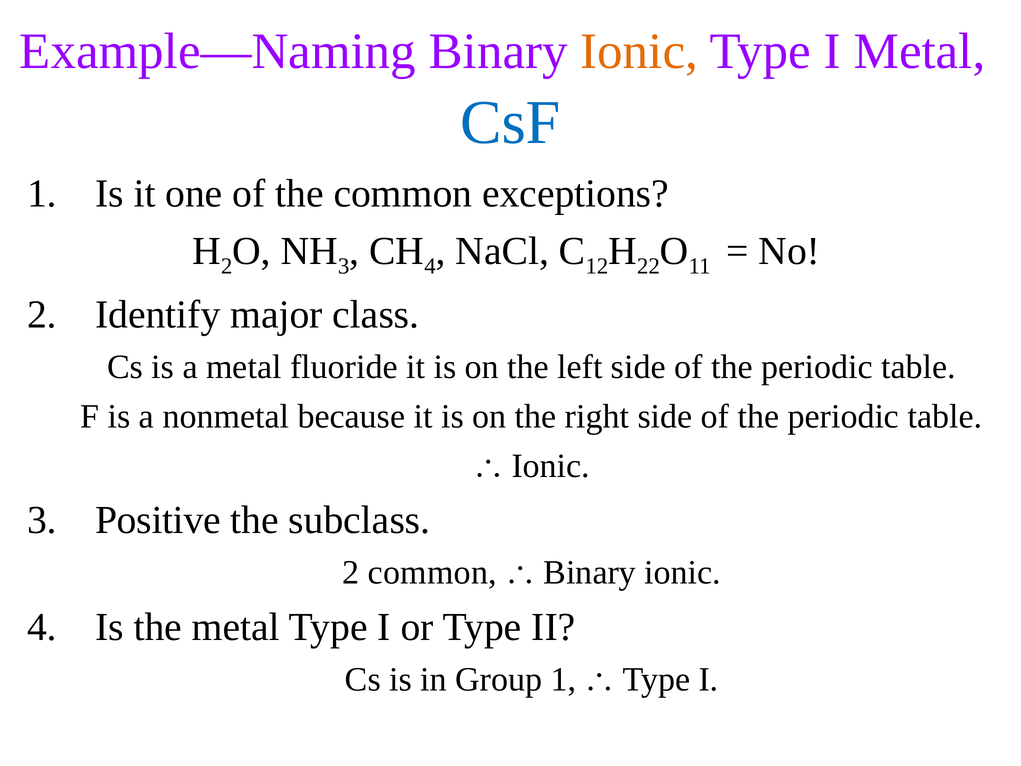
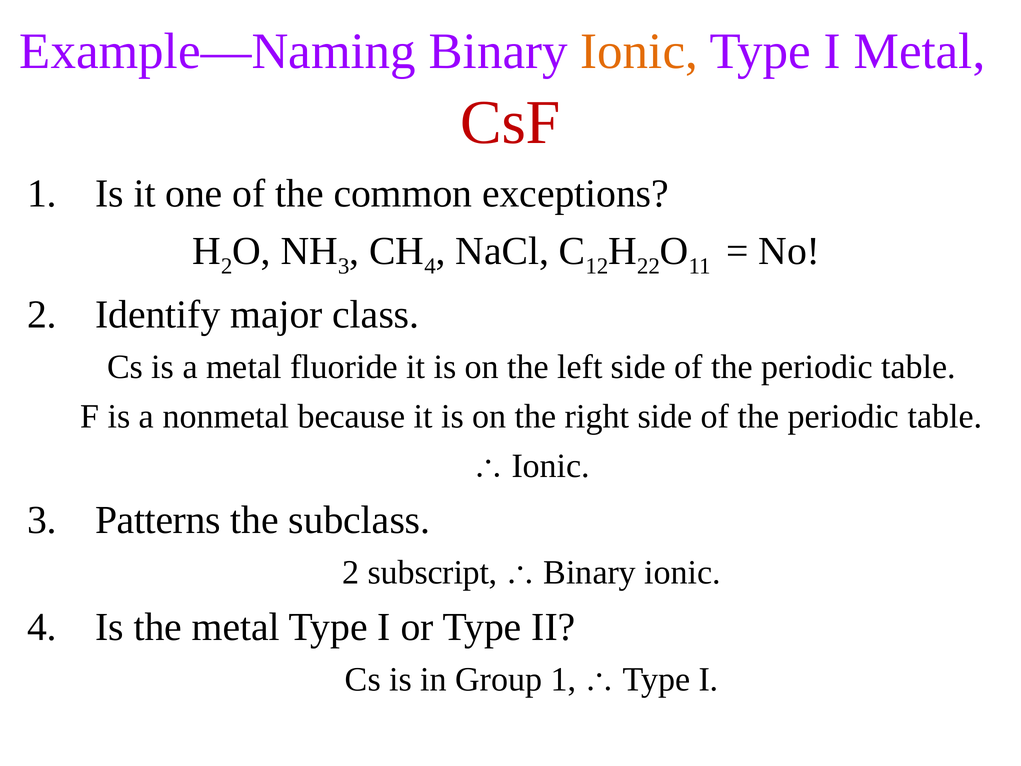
CsF colour: blue -> red (510, 123)
Positive: Positive -> Patterns (158, 520)
2 common: common -> subscript (433, 573)
